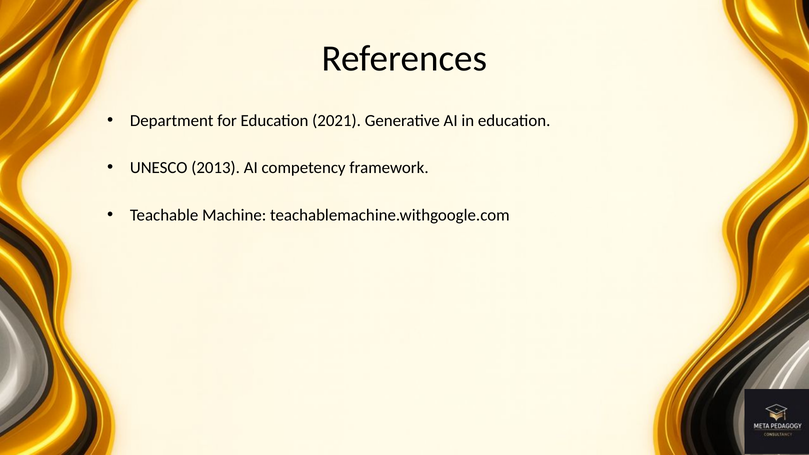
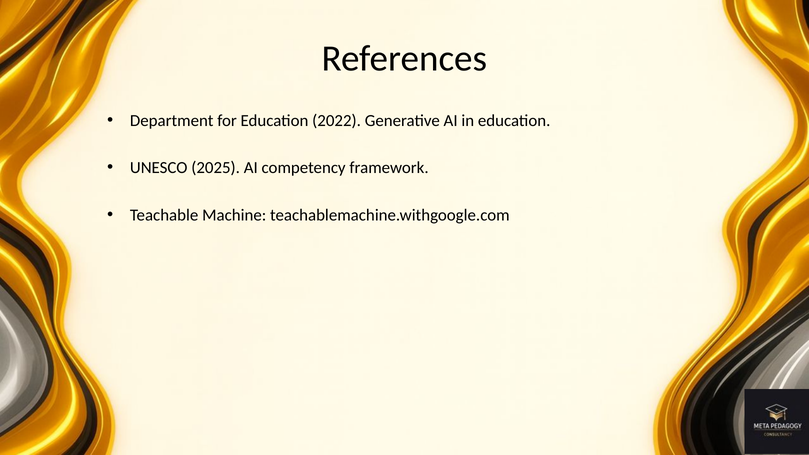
2021: 2021 -> 2022 (337, 121)
2013: 2013 -> 2025 (216, 168)
